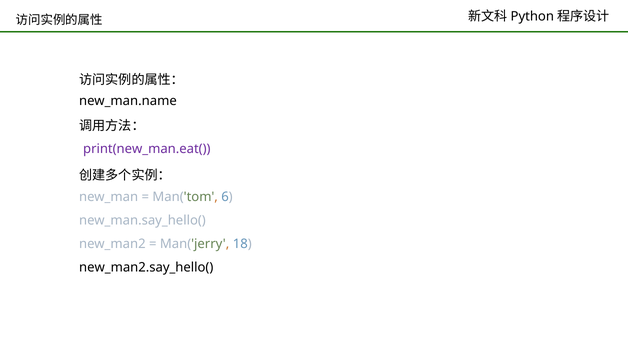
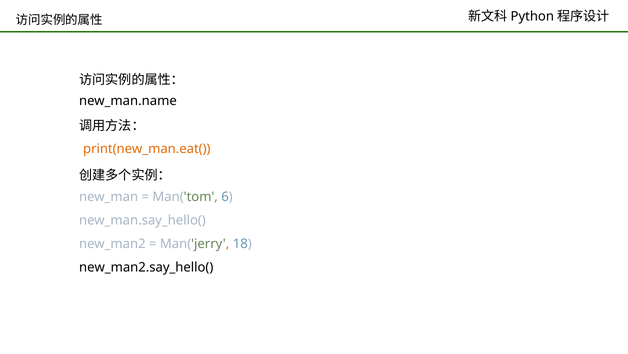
print(new_man.eat( colour: purple -> orange (147, 148)
